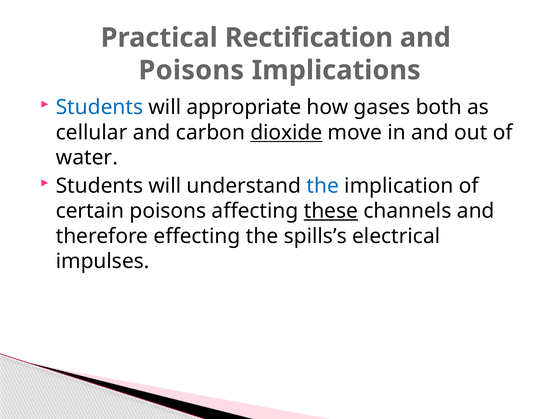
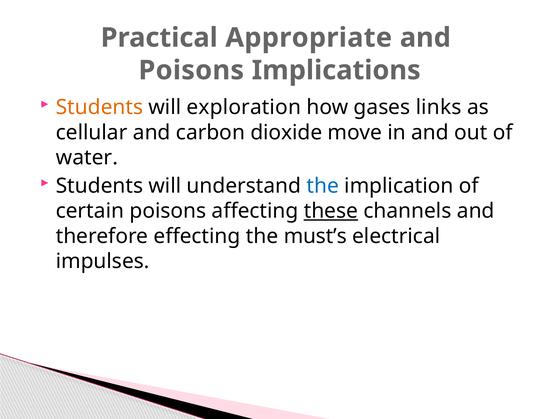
Rectification: Rectification -> Appropriate (309, 38)
Students colour: blue -> orange (99, 107)
appropriate: appropriate -> exploration (244, 107)
both: both -> links (439, 107)
dioxide underline: present -> none (286, 133)
spills’s: spills’s -> must’s (315, 236)
